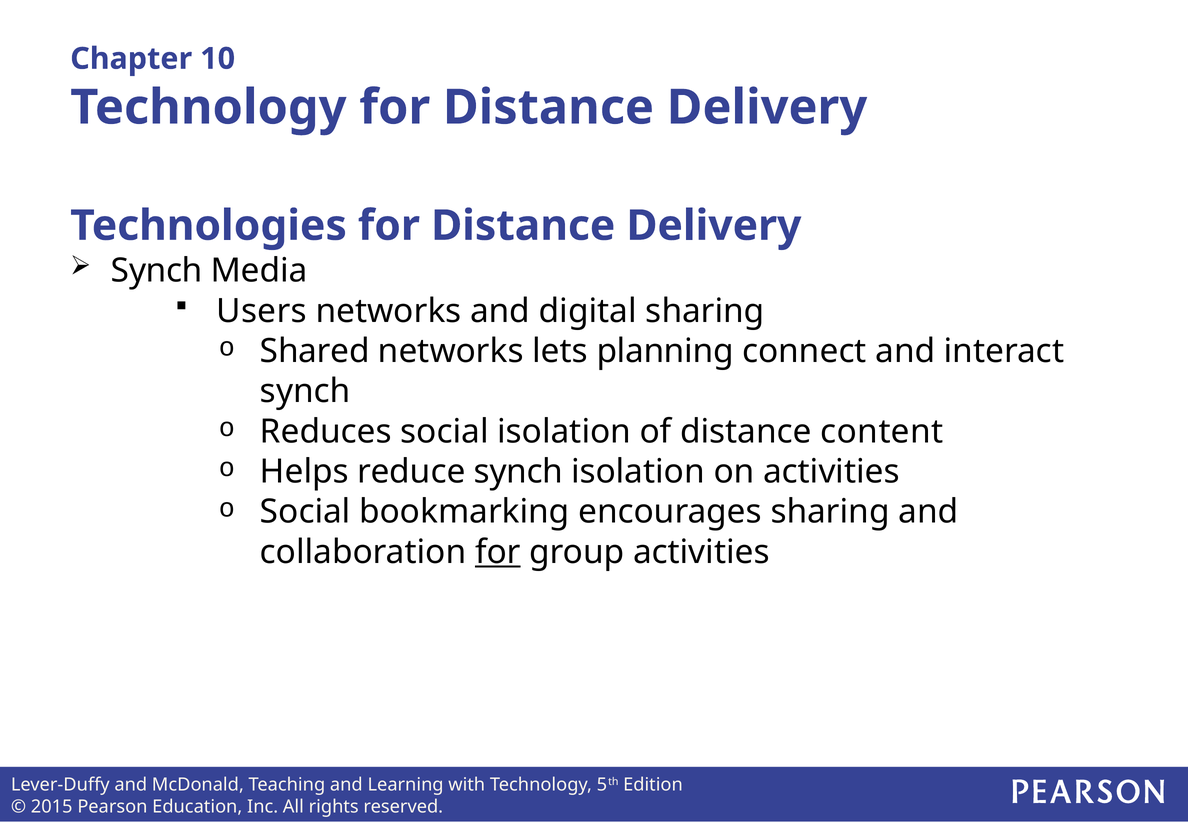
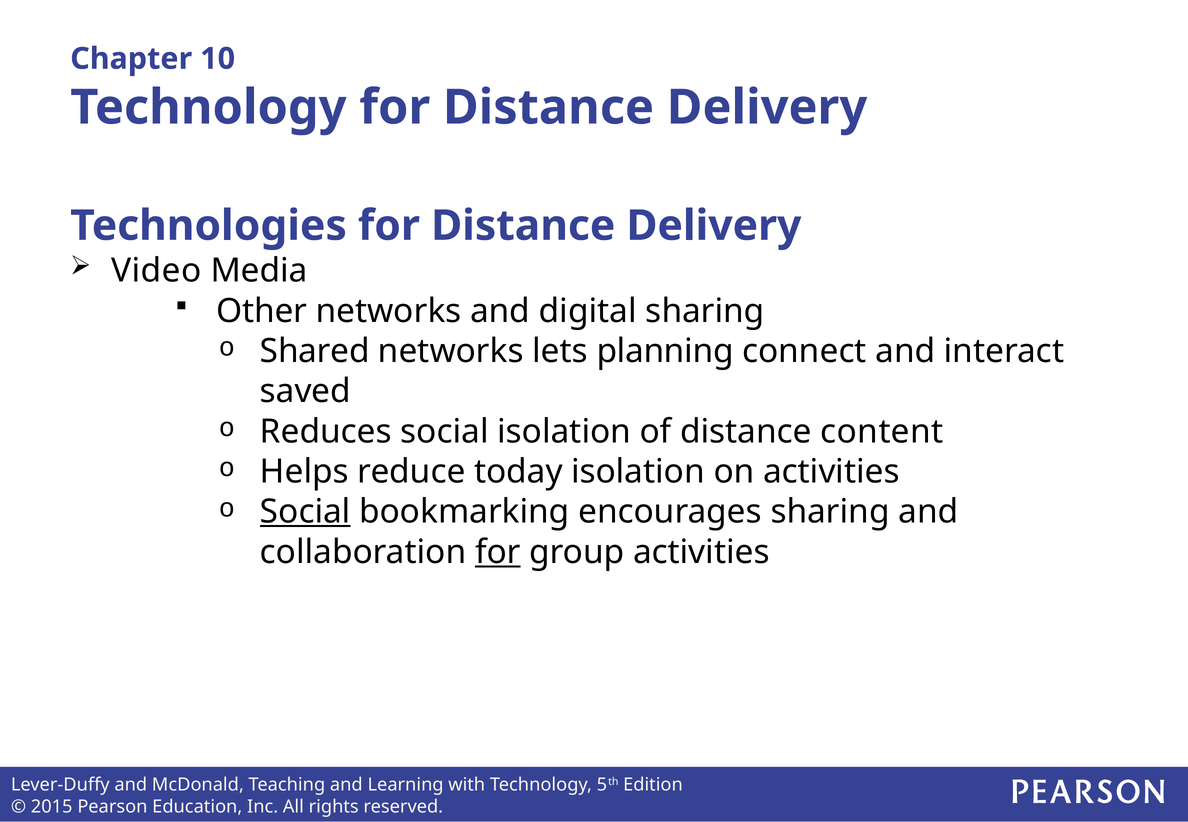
Synch: Synch -> Video (156, 271)
Users: Users -> Other (262, 311)
synch: synch -> saved (305, 392)
reduce synch: synch -> today (518, 472)
Social underline: none -> present (305, 512)
